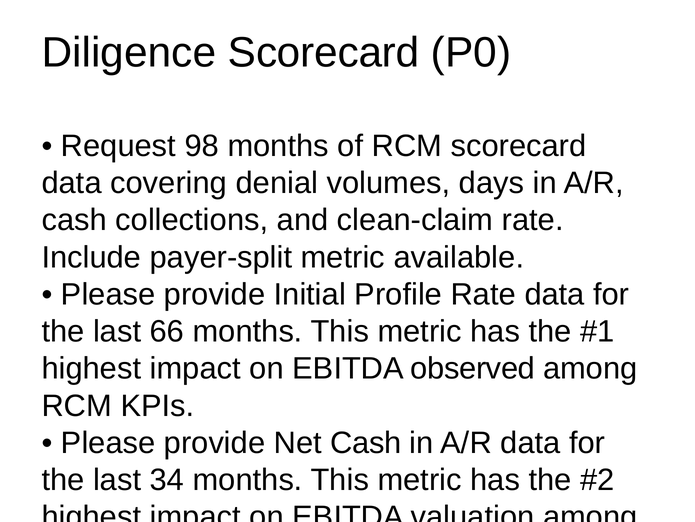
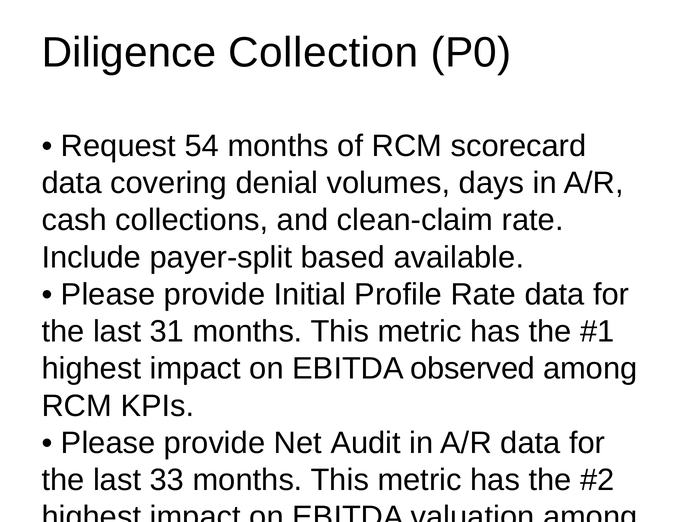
Diligence Scorecard: Scorecard -> Collection (323, 53)
98: 98 -> 54 (202, 146)
payer-split metric: metric -> based (343, 257)
66: 66 -> 31 (167, 331)
Net Cash: Cash -> Audit (366, 442)
34: 34 -> 33 (167, 479)
